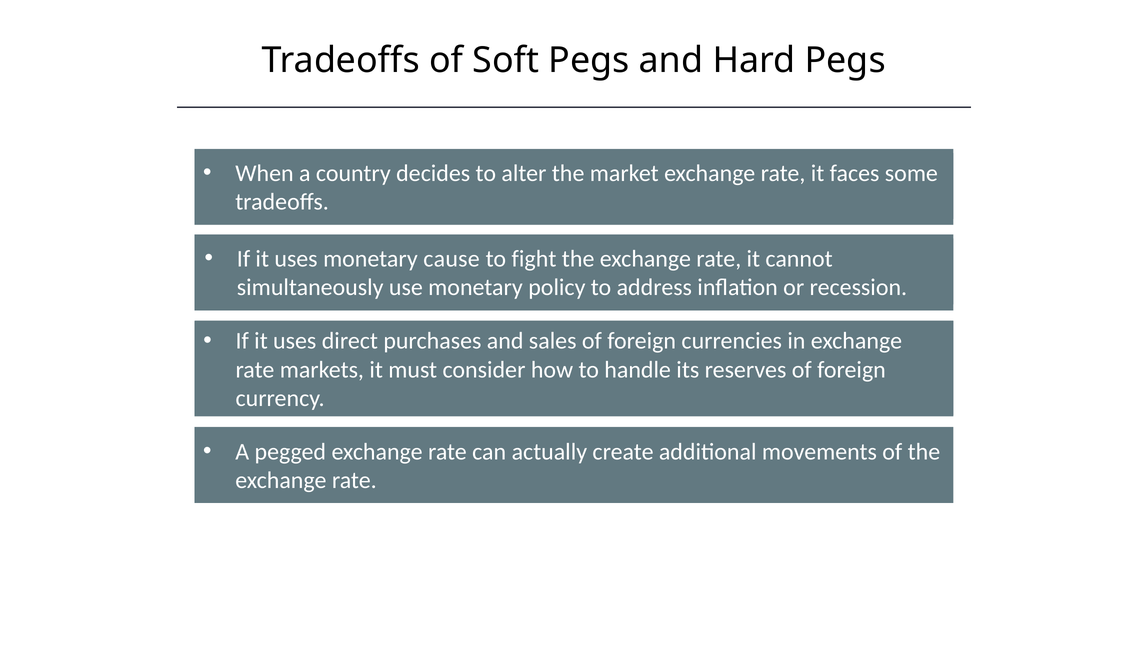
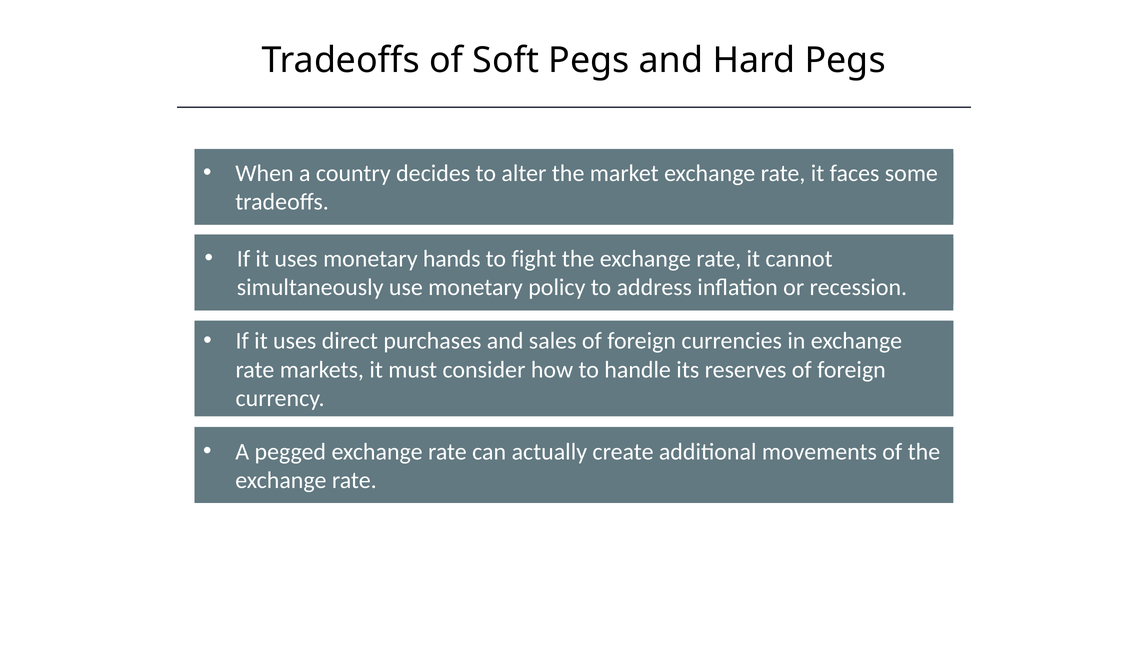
cause: cause -> hands (452, 259)
